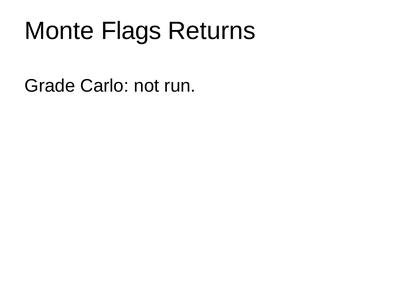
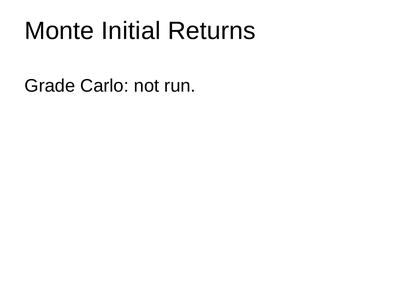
Flags: Flags -> Initial (131, 31)
